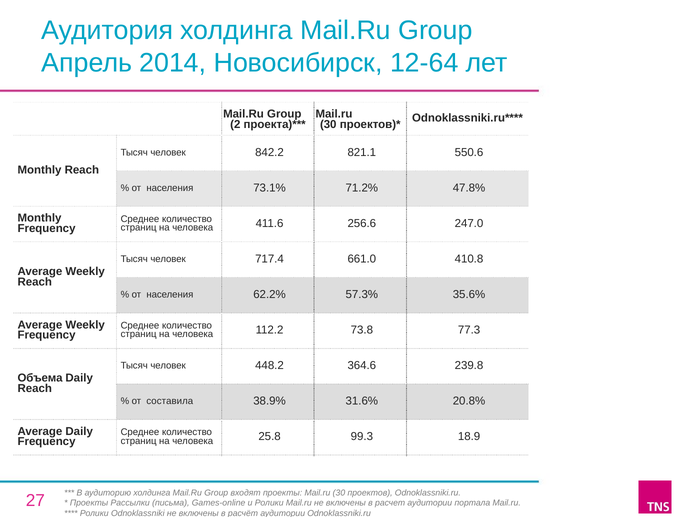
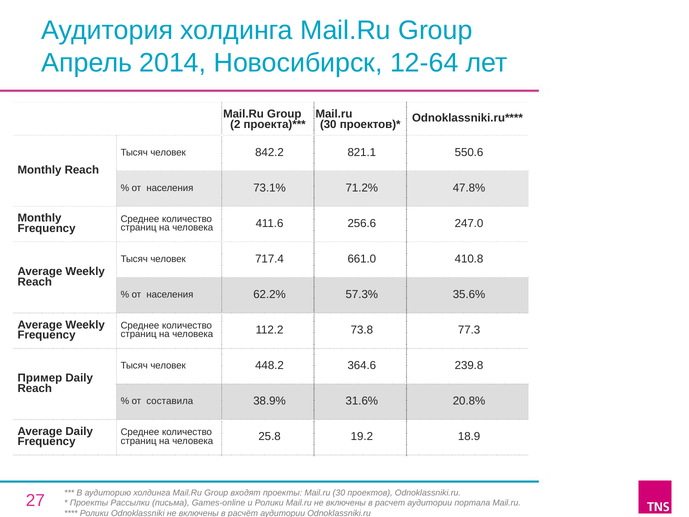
Объема: Объема -> Пример (40, 378)
99.3: 99.3 -> 19.2 (362, 436)
